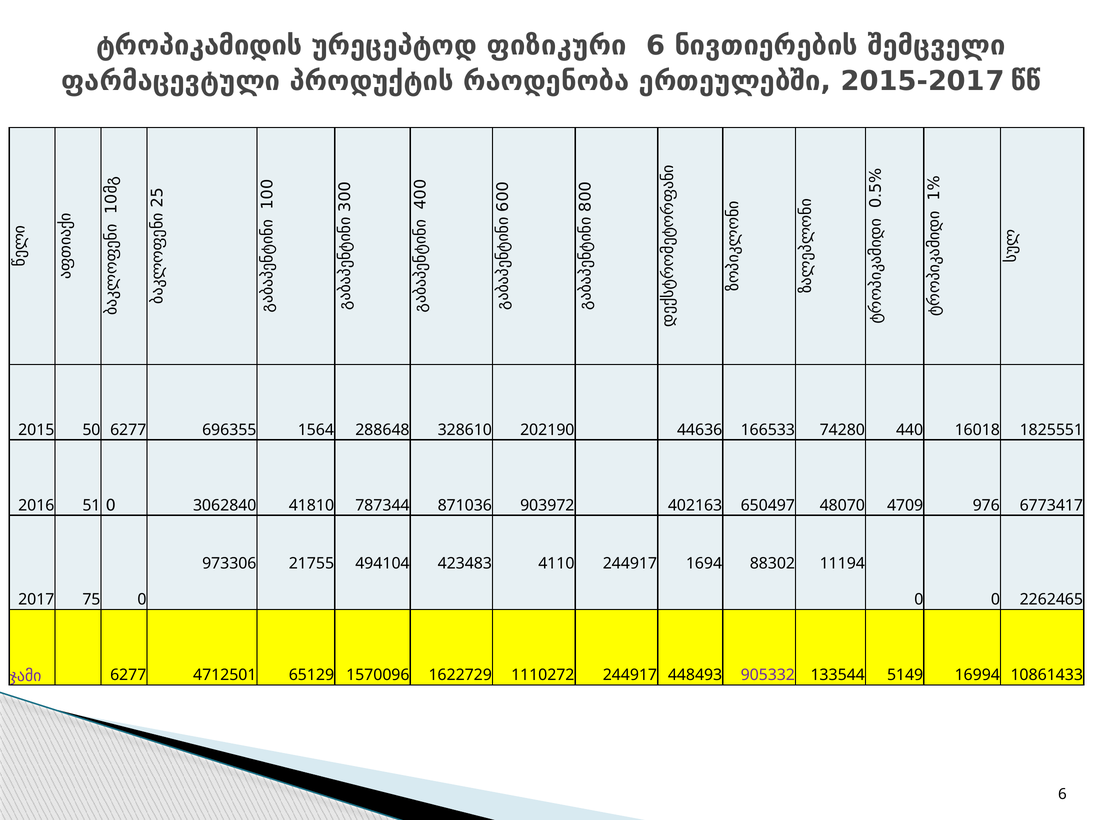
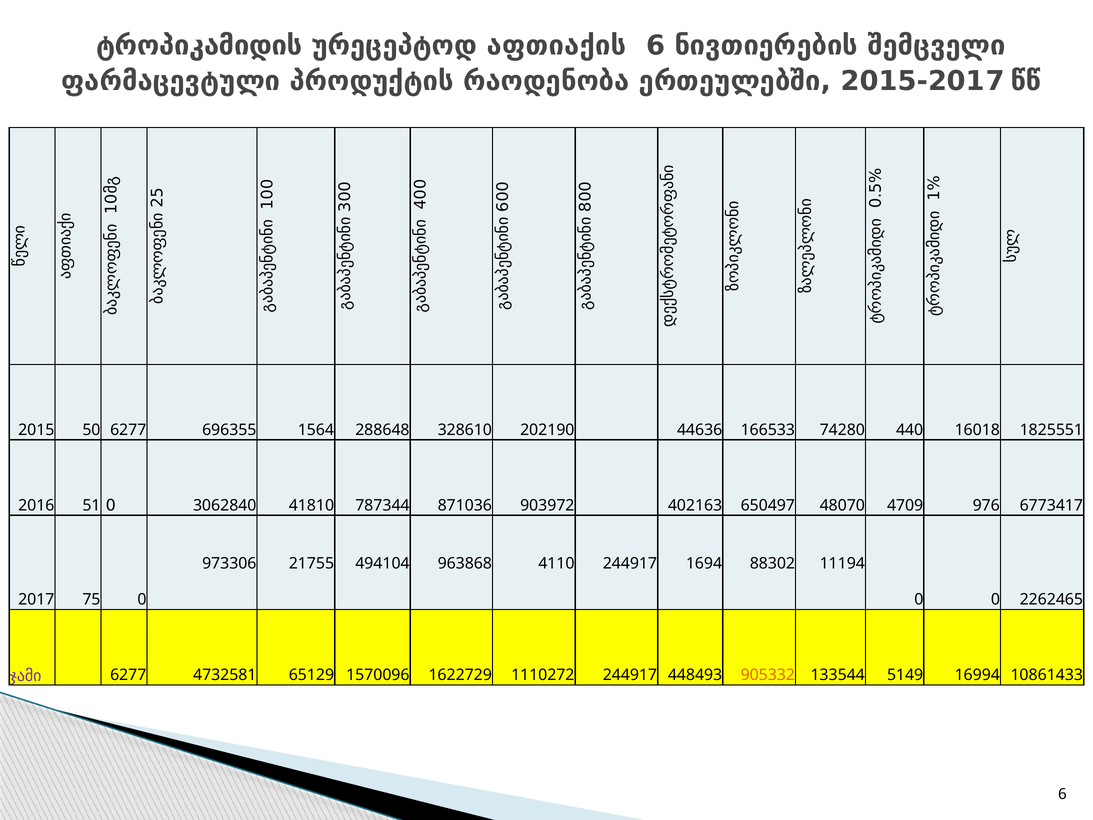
ფიზიკური: ფიზიკური -> აფთიაქის (557, 46)
423483: 423483 -> 963868 (465, 563)
4712501: 4712501 -> 4732581 (225, 675)
905332 colour: purple -> orange (768, 675)
